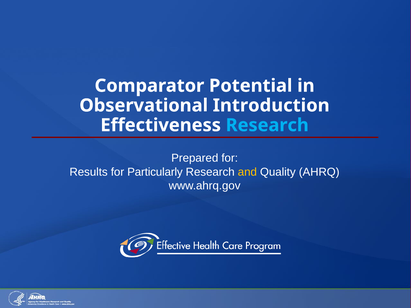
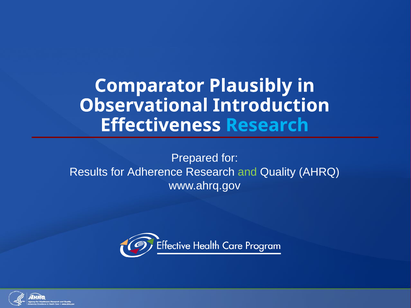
Potential: Potential -> Plausibly (251, 86)
Particularly: Particularly -> Adherence (155, 172)
and colour: yellow -> light green (247, 172)
